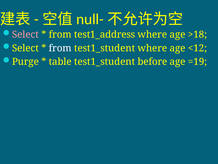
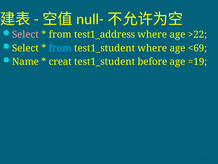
>18: >18 -> >22 (197, 34)
from colour: white -> light blue (60, 48)
<12: <12 -> <69 (197, 48)
Purge: Purge -> Name (25, 62)
table: table -> creat (60, 62)
